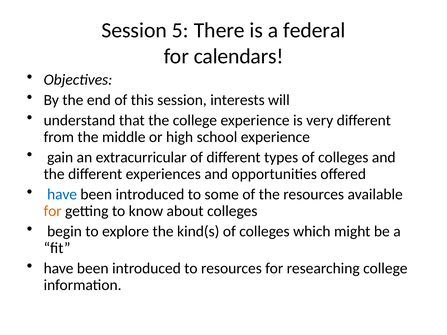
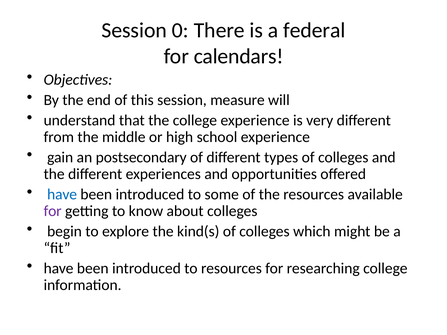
5: 5 -> 0 (180, 30)
interests: interests -> measure (237, 100)
extracurricular: extracurricular -> postsecondary (141, 157)
for colour: orange -> purple (53, 211)
